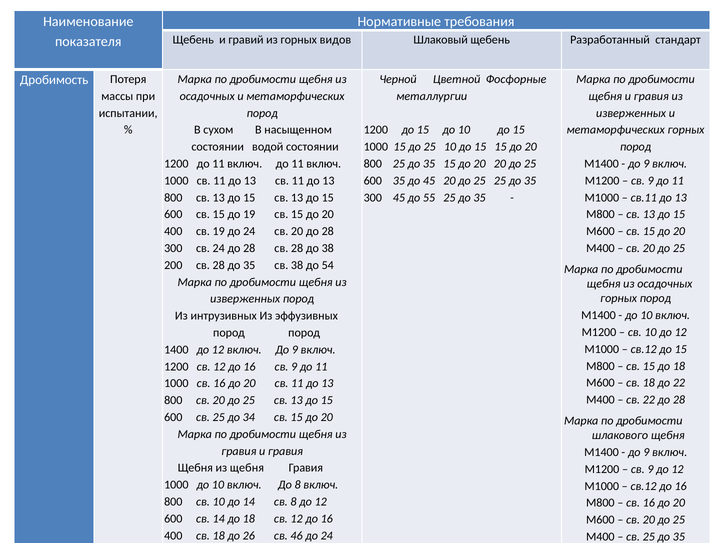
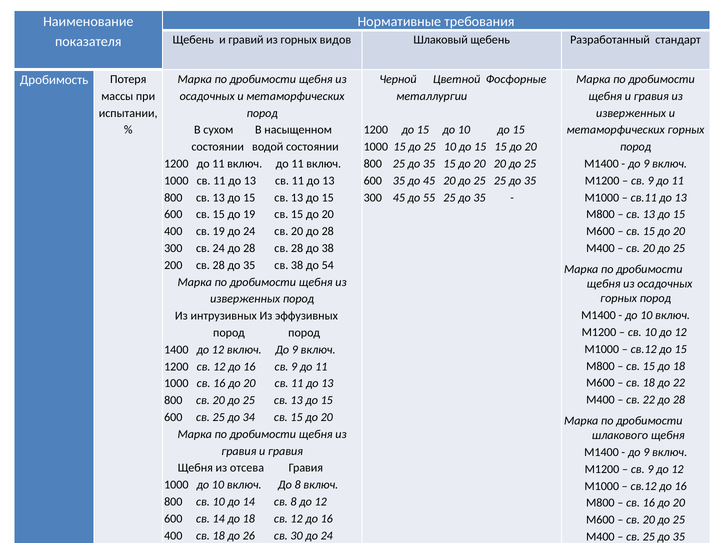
из щебня: щебня -> отсева (247, 468)
46: 46 -> 30 (297, 536)
